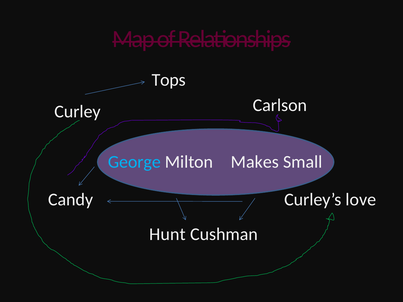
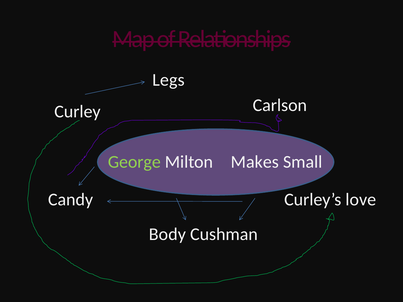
Tops: Tops -> Legs (168, 80)
George colour: light blue -> light green (134, 162)
Hunt: Hunt -> Body (167, 234)
